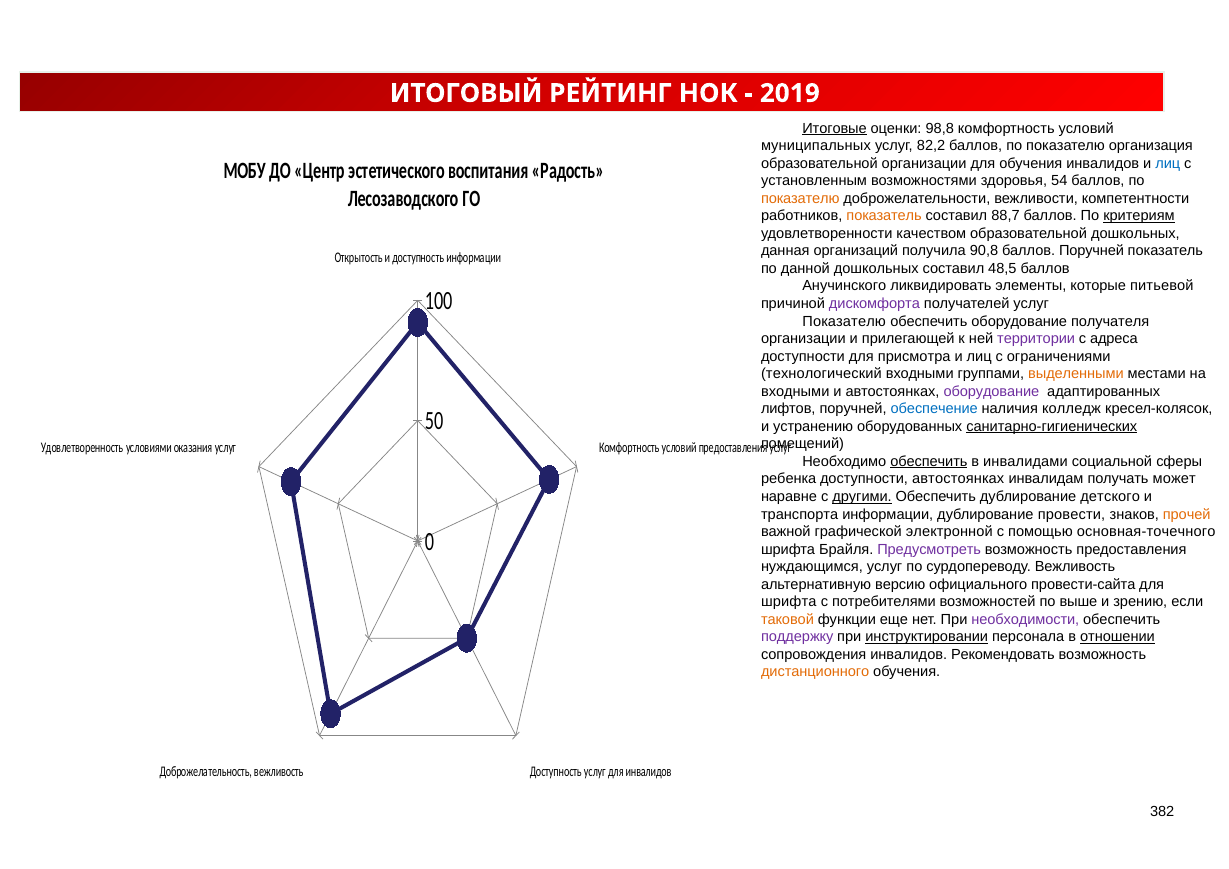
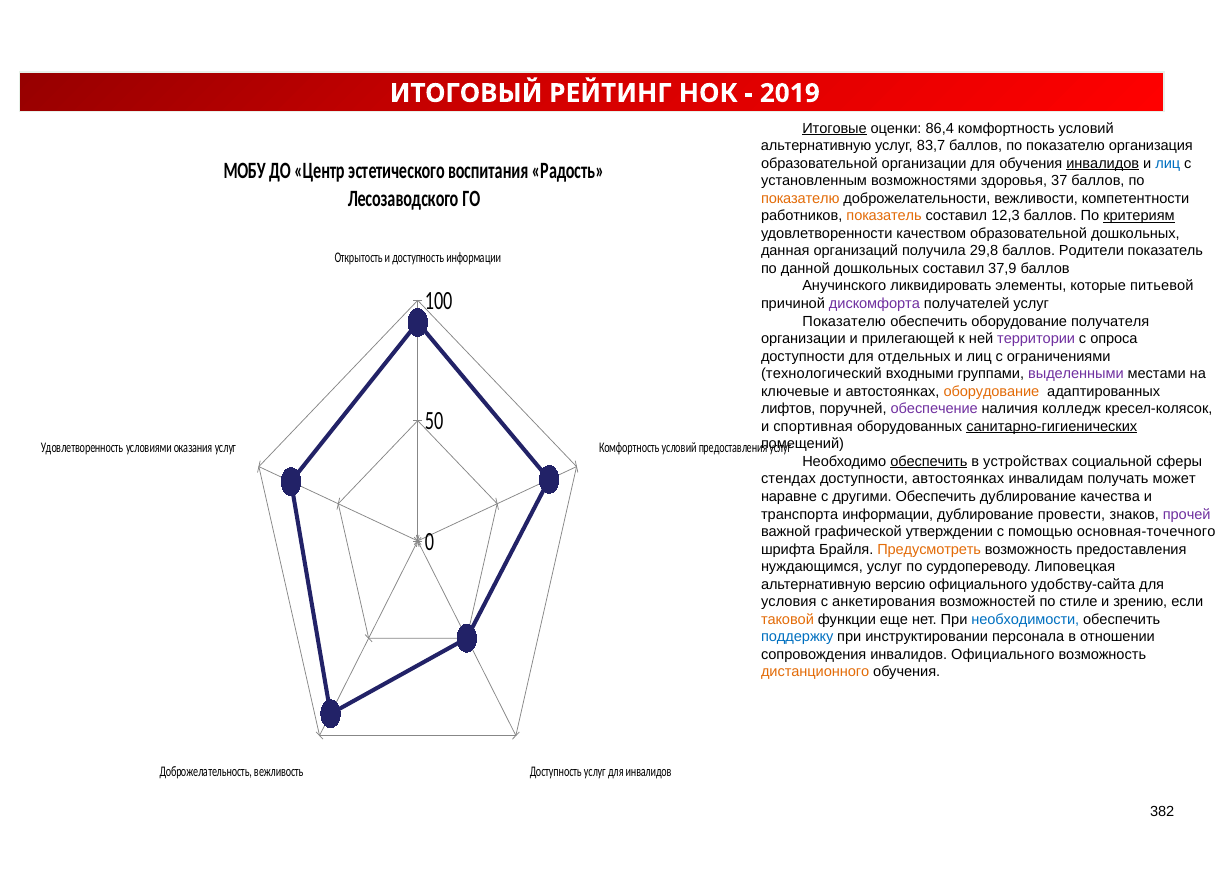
98,8: 98,8 -> 86,4 (940, 128)
муниципальных: муниципальных -> альтернативную (816, 146)
82,2: 82,2 -> 83,7 (931, 146)
инвалидов underline: none -> present (1103, 163)
54: 54 -> 37 (1059, 181)
88,7: 88,7 -> 12,3 (1005, 216)
90,8: 90,8 -> 29,8 (984, 251)
баллов Поручней: Поручней -> Родители (1091, 251)
48,5: 48,5 -> 37,9 (1002, 269)
адреса: адреса -> опроса (1114, 339)
присмотра: присмотра -> отдельных (914, 356)
выделенными colour: orange -> purple (1076, 374)
входными: входными -> ключевые (795, 391)
оборудование colour: purple -> orange (991, 391)
обеспечение colour: blue -> purple (934, 409)
устранению: устранению -> спортивная (813, 427)
инвалидами: инвалидами -> устройствах (1025, 462)
ребенка: ребенка -> стендах (788, 479)
другими underline: present -> none (862, 497)
детского: детского -> качества (1110, 497)
прочей colour: orange -> purple (1187, 514)
электронной: электронной -> утверждении (949, 532)
Предусмотреть colour: purple -> orange (929, 549)
сурдопереводу Вежливость: Вежливость -> Липовецкая (1075, 567)
провести-сайта: провести-сайта -> удобству-сайта (1083, 584)
шрифта: шрифта -> условия (789, 602)
потребителями: потребителями -> анкетирования (884, 602)
выше: выше -> стиле (1078, 602)
необходимости colour: purple -> blue (1025, 619)
поддержку colour: purple -> blue (797, 637)
инструктировании underline: present -> none (927, 637)
отношении underline: present -> none (1117, 637)
инвалидов Рекомендовать: Рекомендовать -> Официального (1003, 655)
